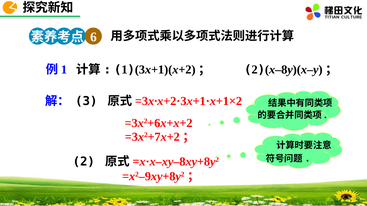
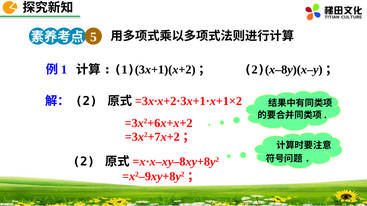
6: 6 -> 5 (93, 37)
3: 3 -> 2 (86, 101)
